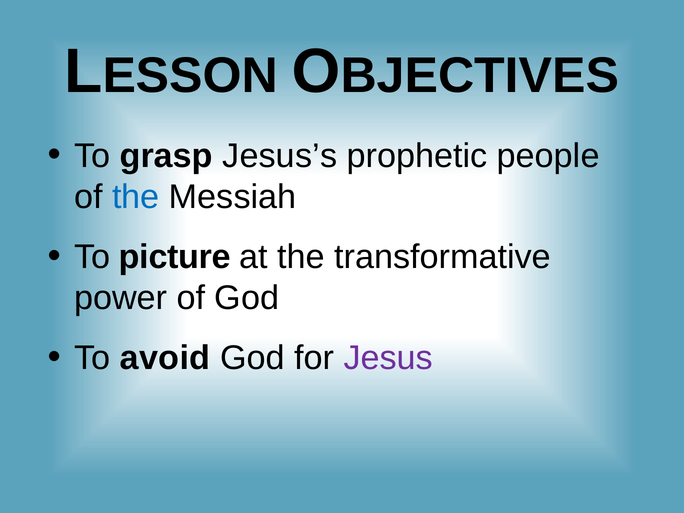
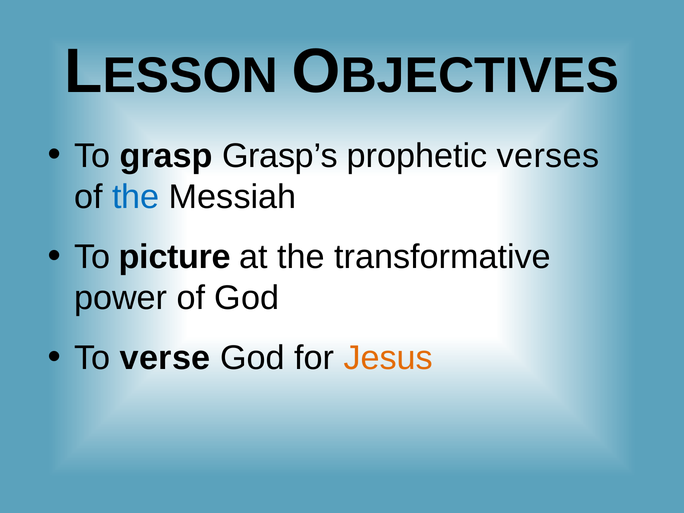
Jesus’s: Jesus’s -> Grasp’s (280, 156)
people: people -> verses (548, 156)
avoid: avoid -> verse (165, 358)
Jesus colour: purple -> orange (388, 358)
